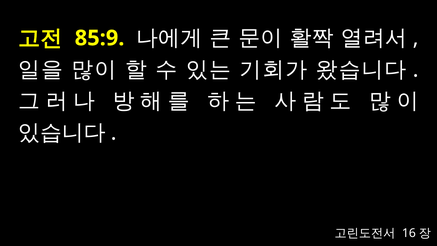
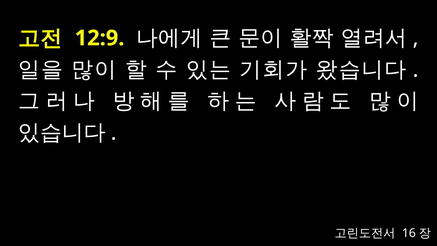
85:9: 85:9 -> 12:9 (100, 38)
